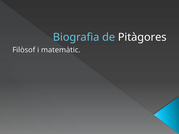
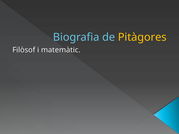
Pitàgores colour: white -> yellow (142, 37)
